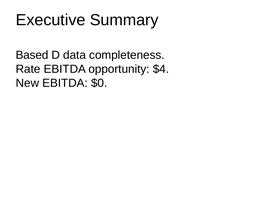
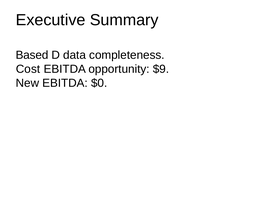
Rate: Rate -> Cost (28, 69)
$4: $4 -> $9 (161, 69)
